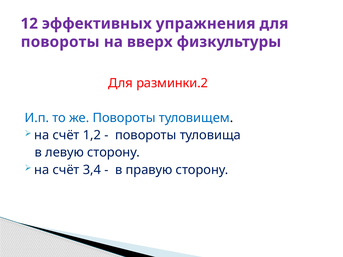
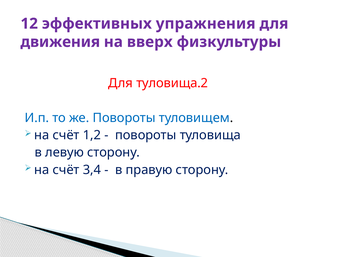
повороты: повороты -> движения (60, 42)
разминки.2: разминки.2 -> туловища.2 (172, 83)
